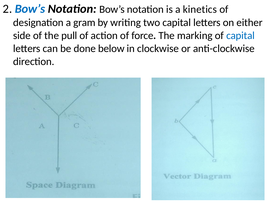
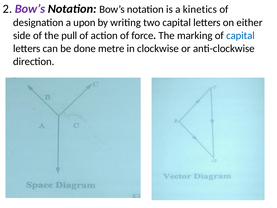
Bow’s colour: blue -> purple (30, 9)
gram: gram -> upon (84, 23)
below: below -> metre (111, 48)
